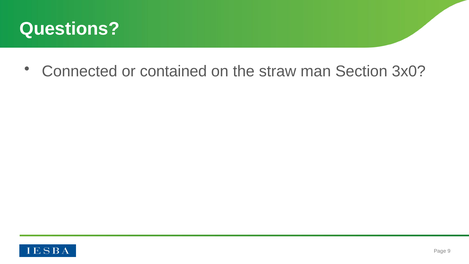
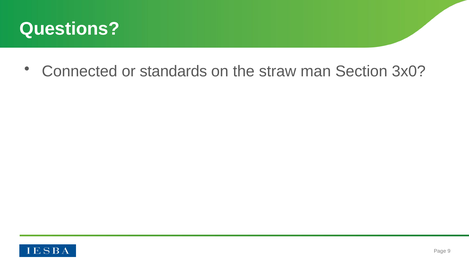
contained: contained -> standards (173, 71)
